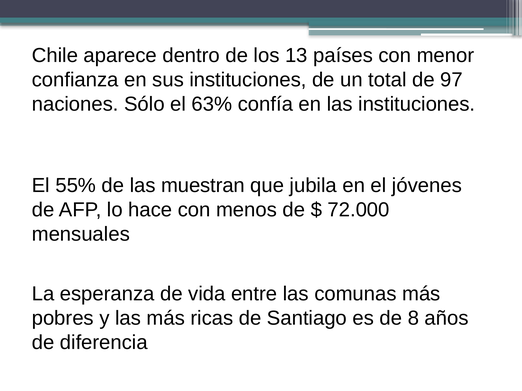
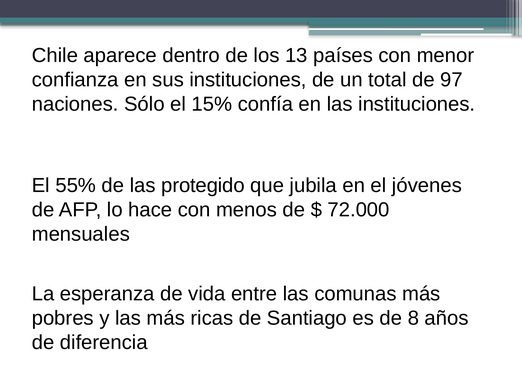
63%: 63% -> 15% (212, 104)
muestran: muestran -> protegido (203, 186)
